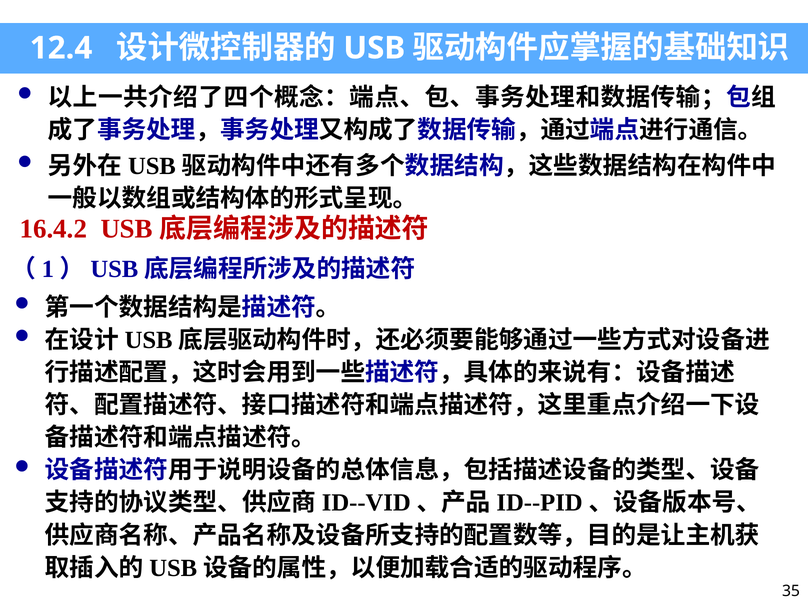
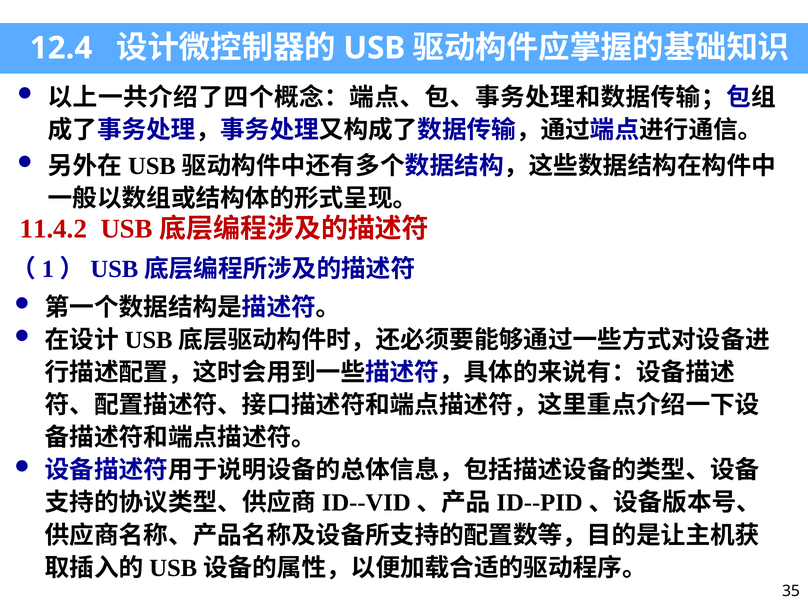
16.4.2: 16.4.2 -> 11.4.2 (53, 229)
